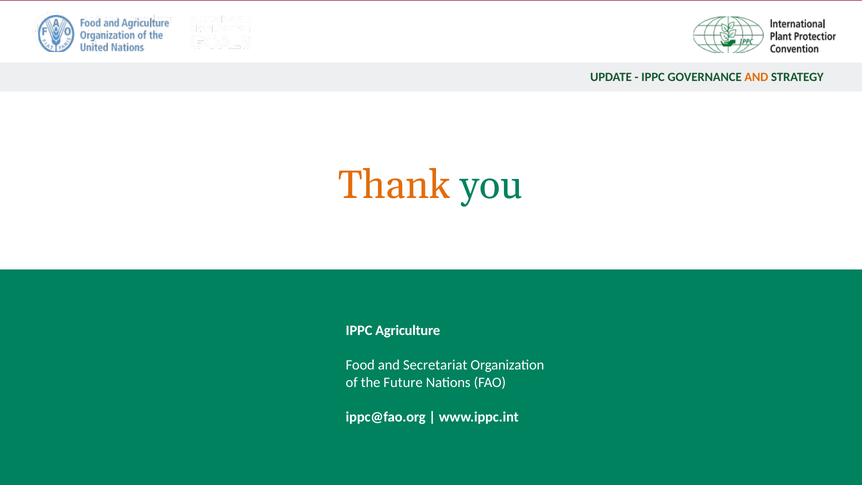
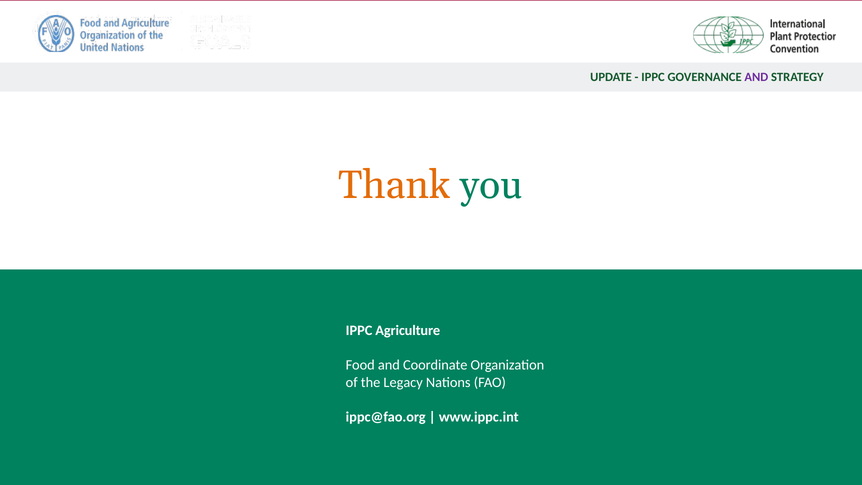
AND colour: orange -> purple (756, 77)
Secretariat: Secretariat -> Coordinate (435, 365)
Future: Future -> Legacy (403, 382)
